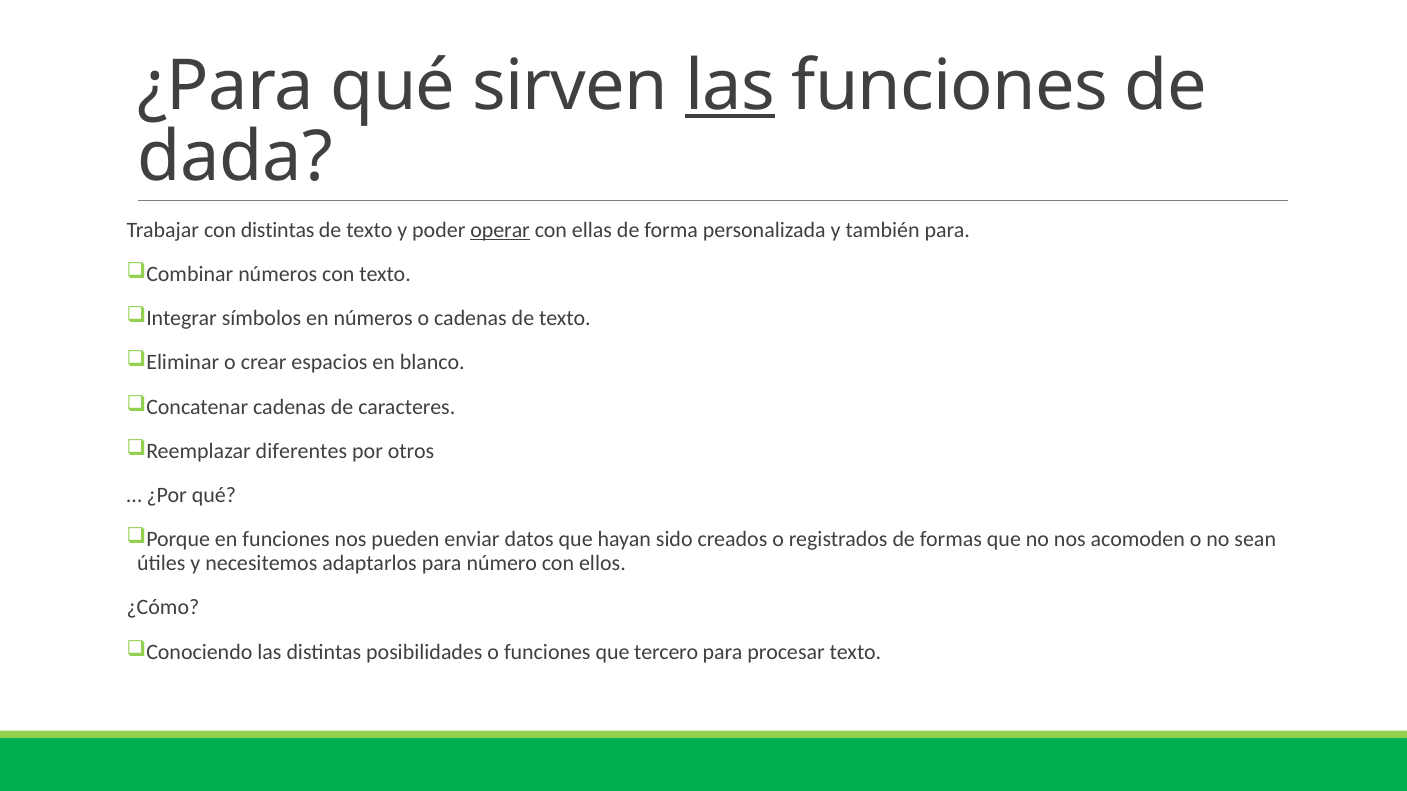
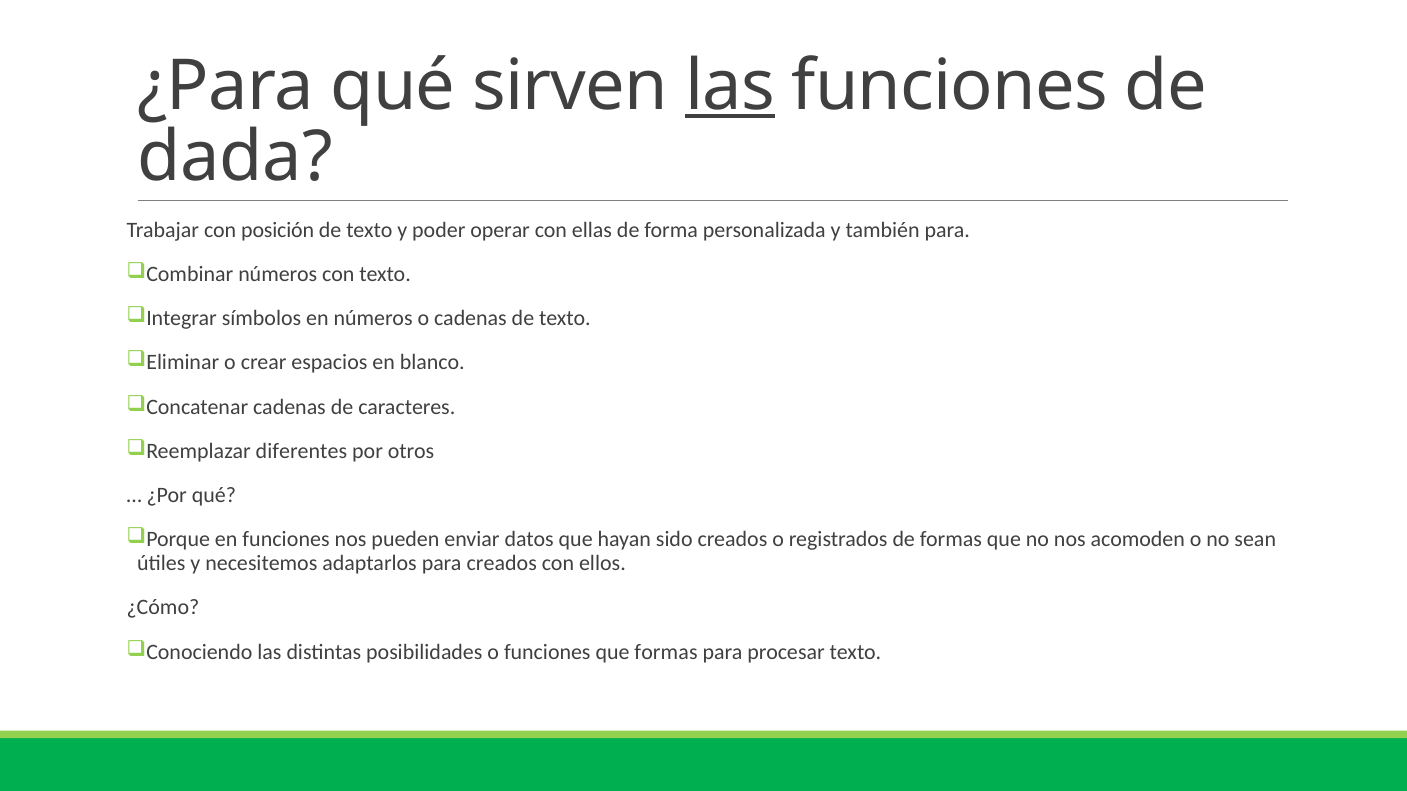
con distintas: distintas -> posición (278, 230)
operar underline: present -> none (500, 230)
para número: número -> creados (502, 564)
que tercero: tercero -> formas (666, 652)
